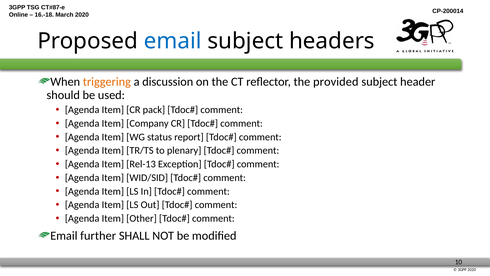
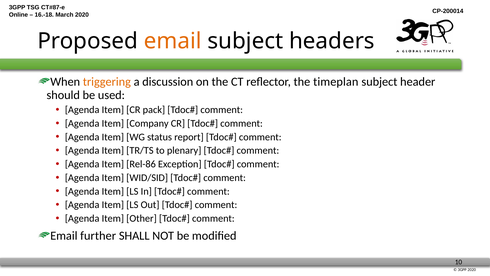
email colour: blue -> orange (173, 41)
provided: provided -> timeplan (336, 82)
Rel-13: Rel-13 -> Rel-86 (141, 164)
